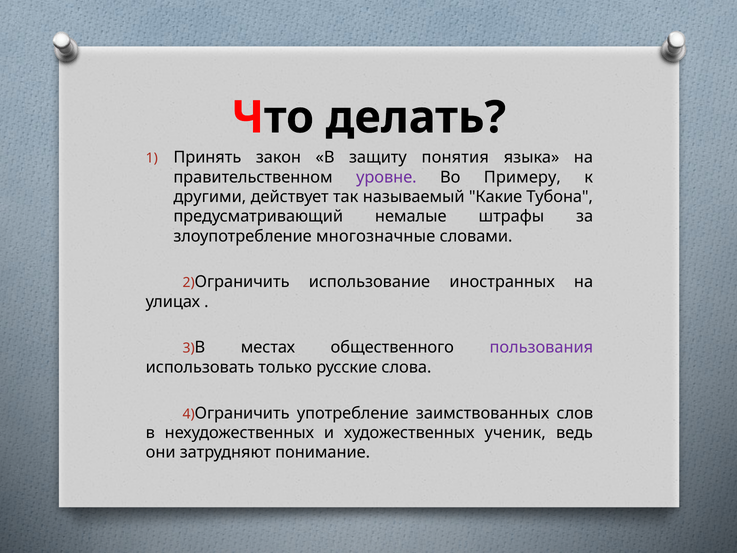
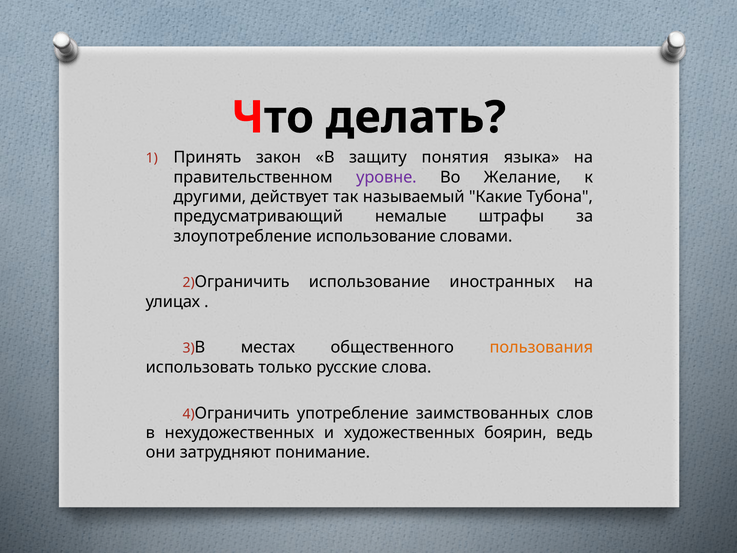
Примеру: Примеру -> Желание (522, 177)
злоупотребление многозначные: многозначные -> использование (376, 236)
пользования colour: purple -> orange (541, 347)
ученик: ученик -> боярин (515, 433)
